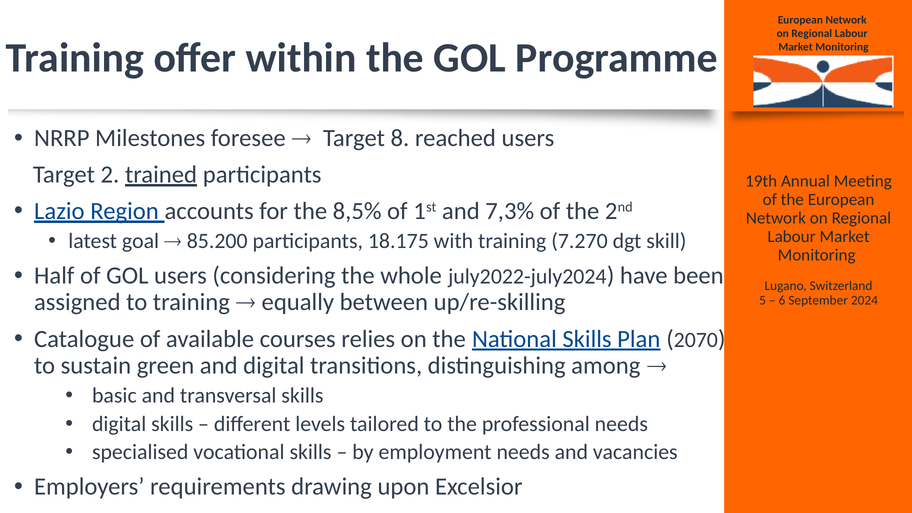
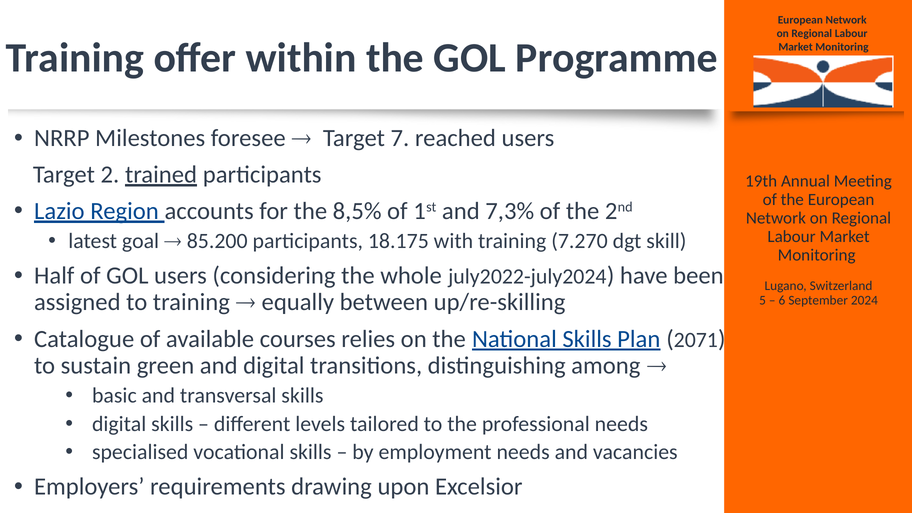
8: 8 -> 7 (400, 138)
2070: 2070 -> 2071 (696, 340)
